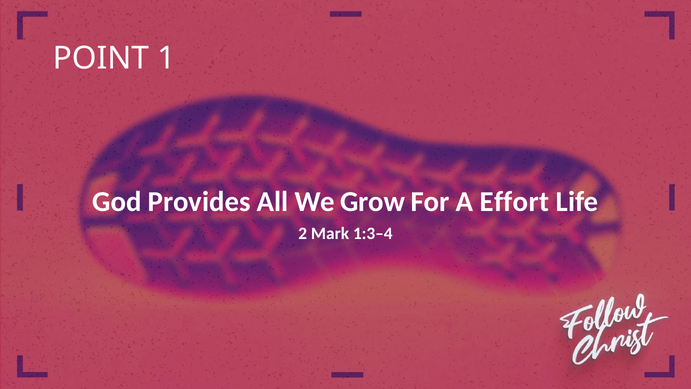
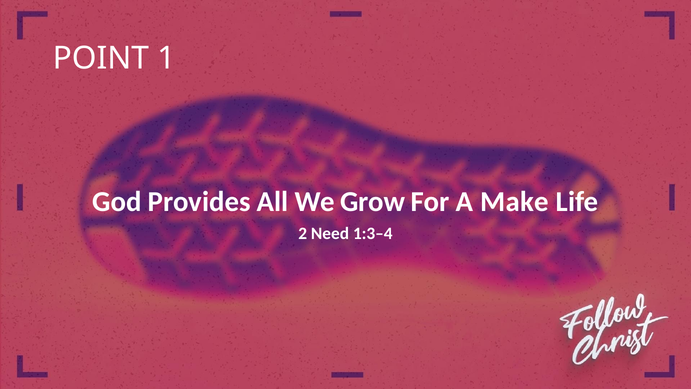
Effort: Effort -> Make (514, 201)
Mark: Mark -> Need (330, 234)
